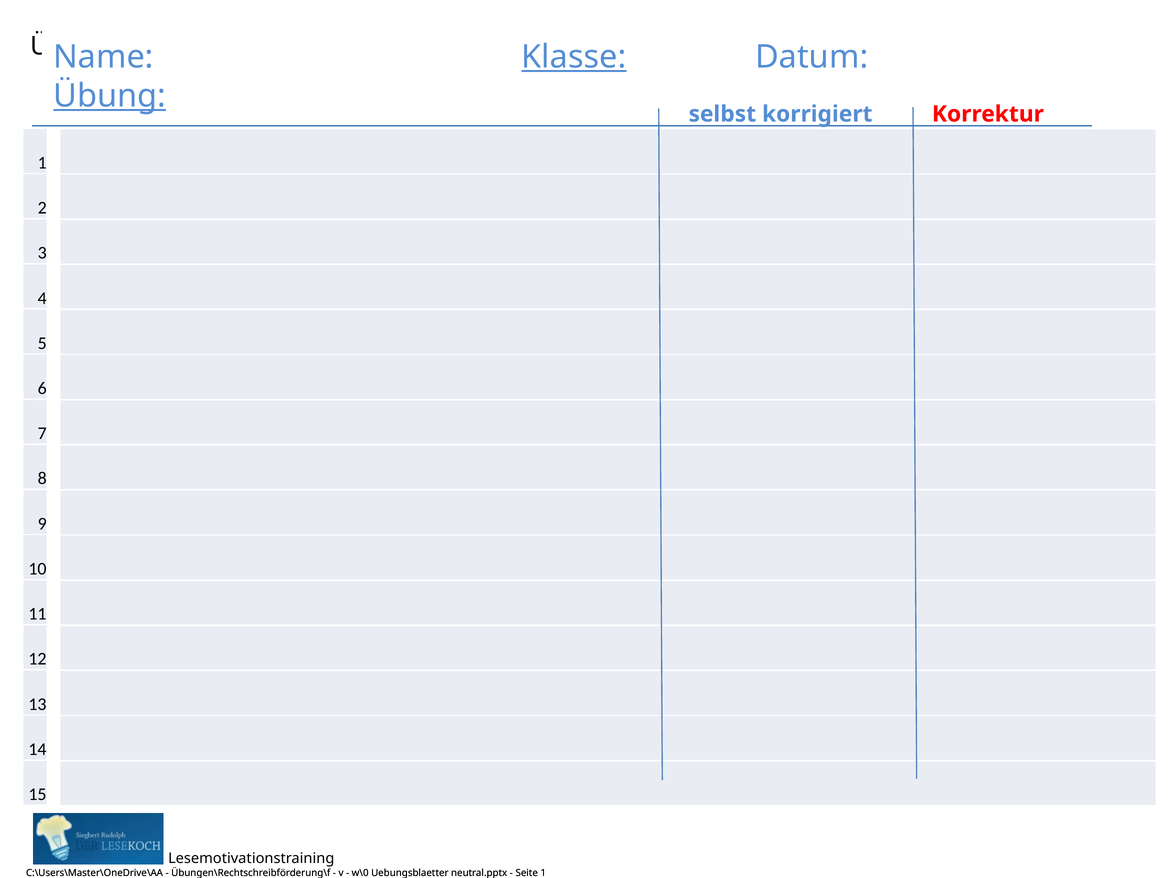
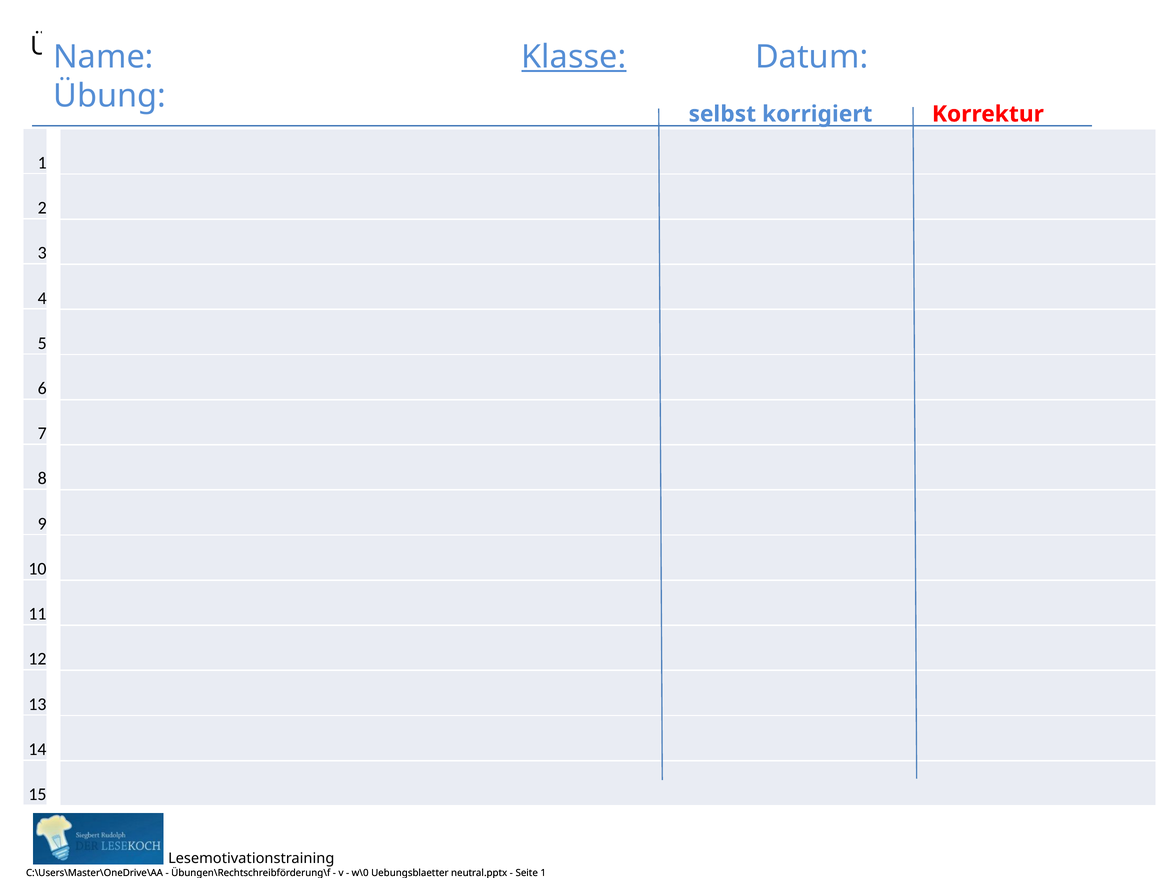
Übung underline: present -> none (110, 96)
